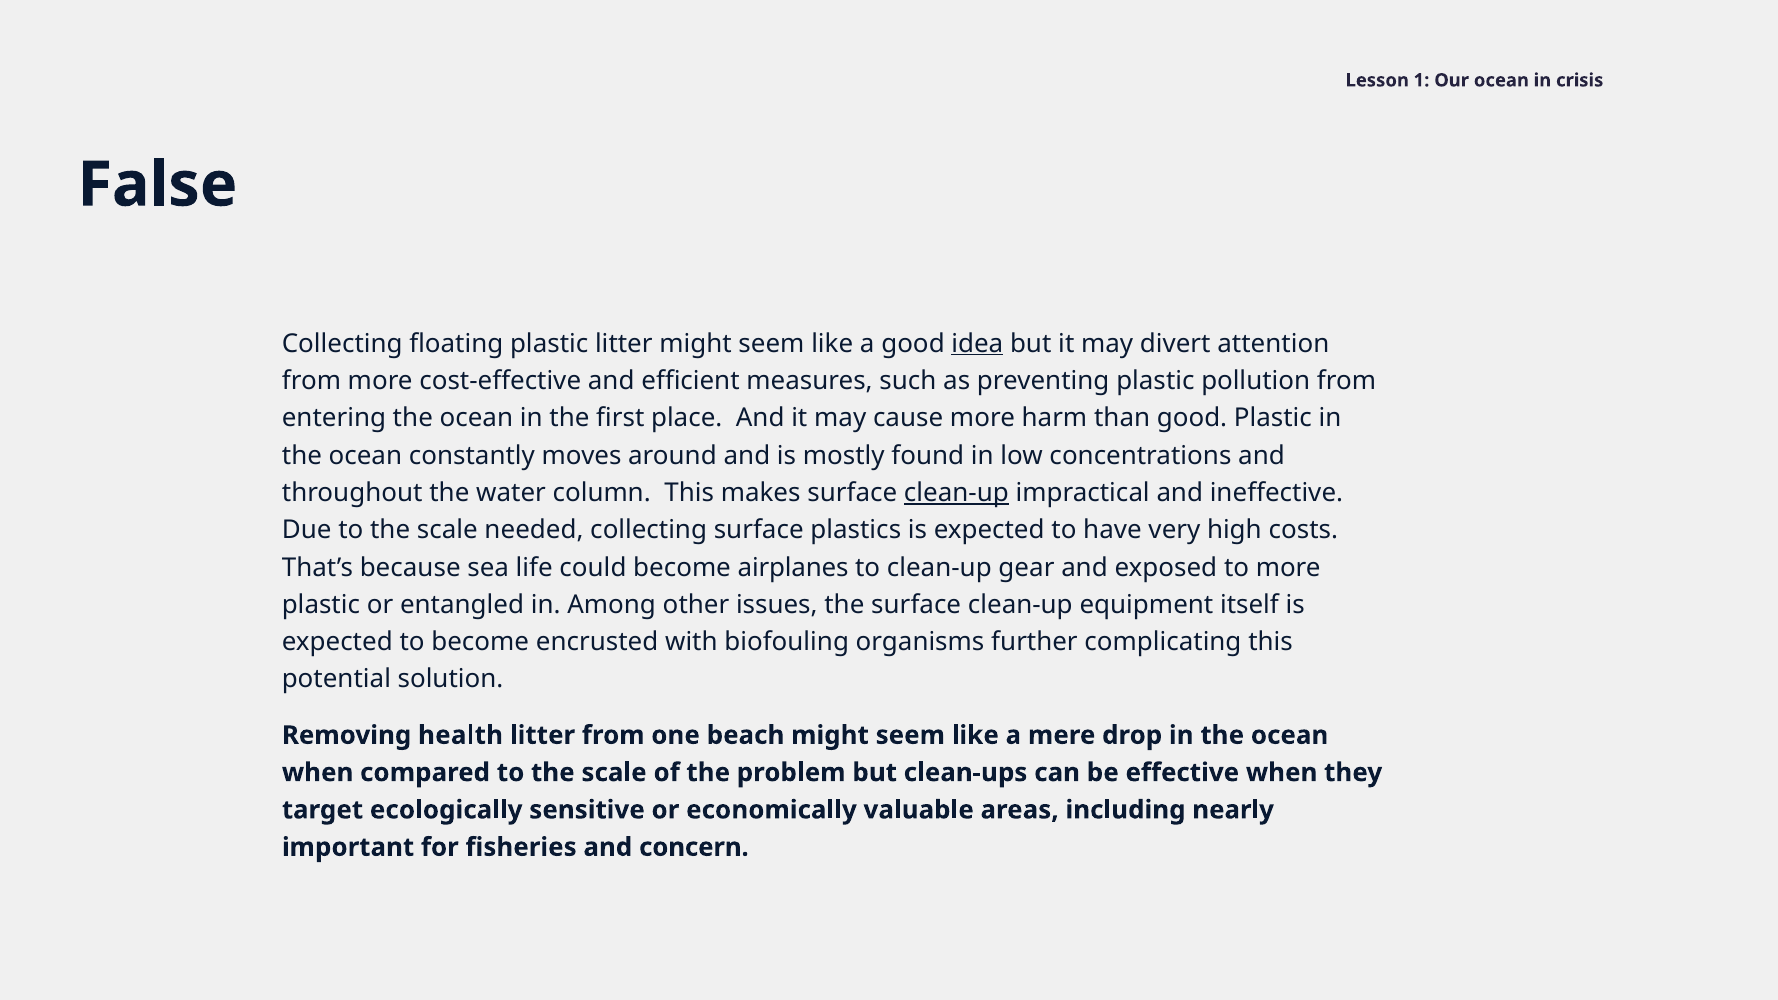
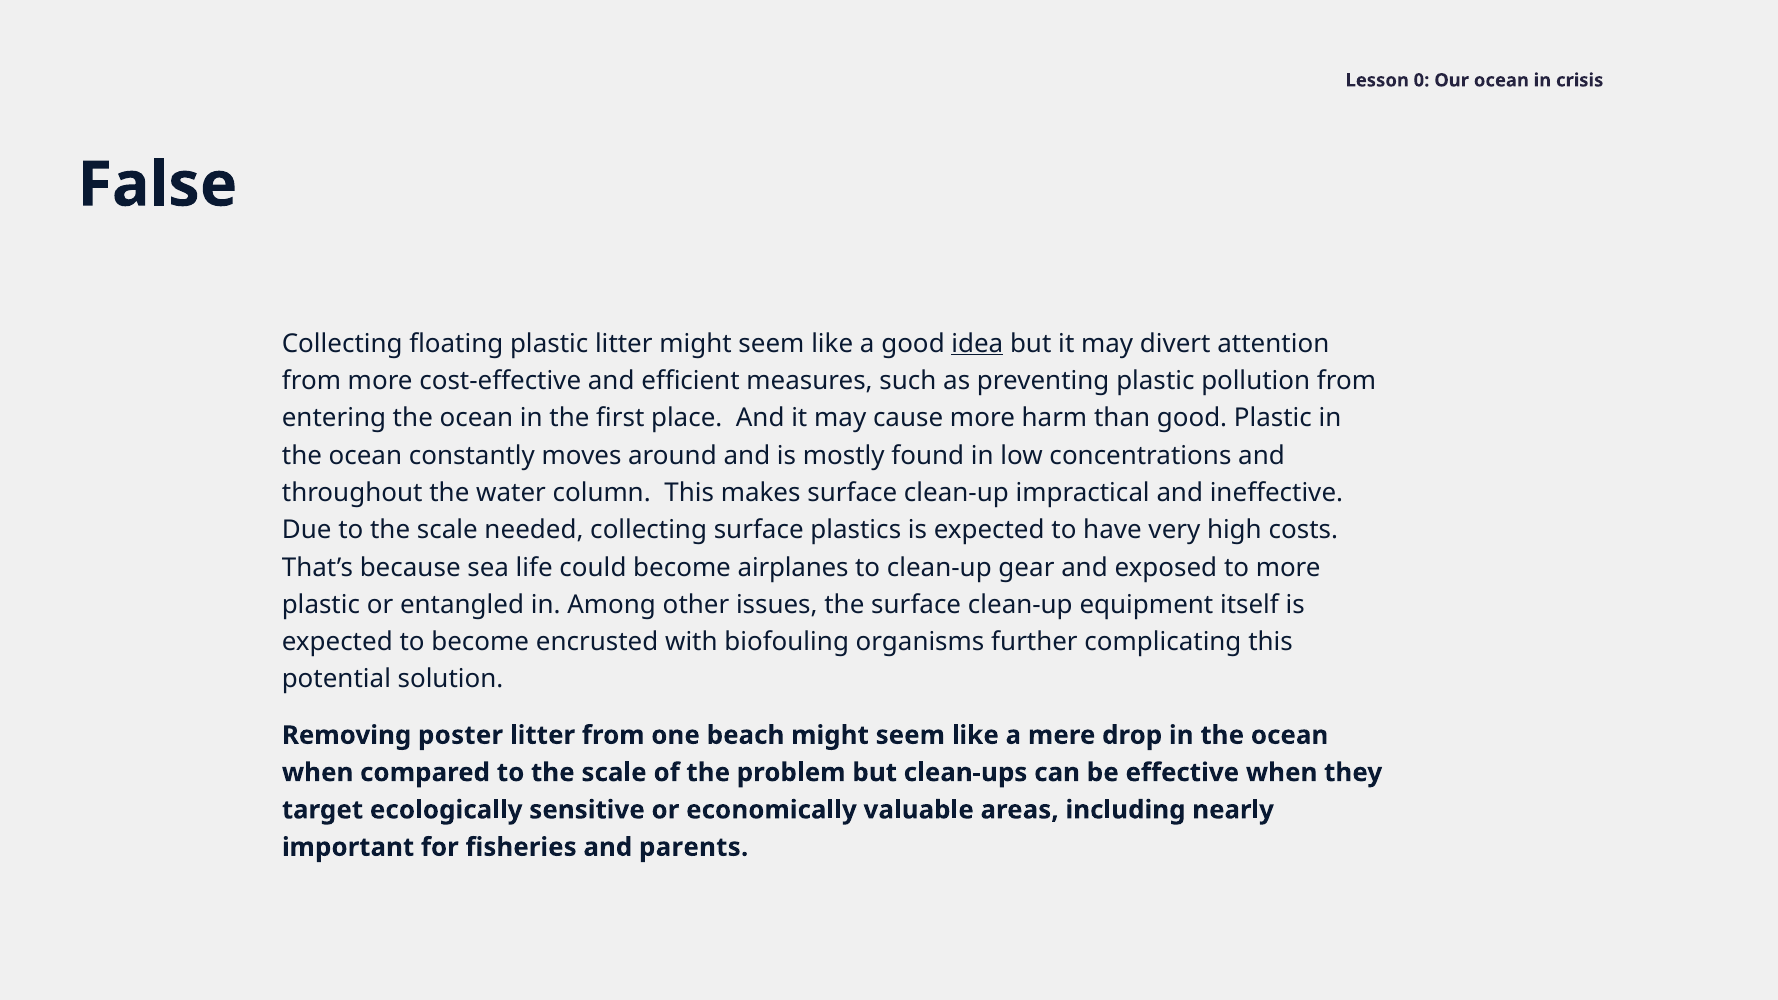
1: 1 -> 0 (1422, 80)
clean-up underline: present -> none (956, 493)
health: health -> poster (461, 735)
concern: concern -> parents (694, 847)
